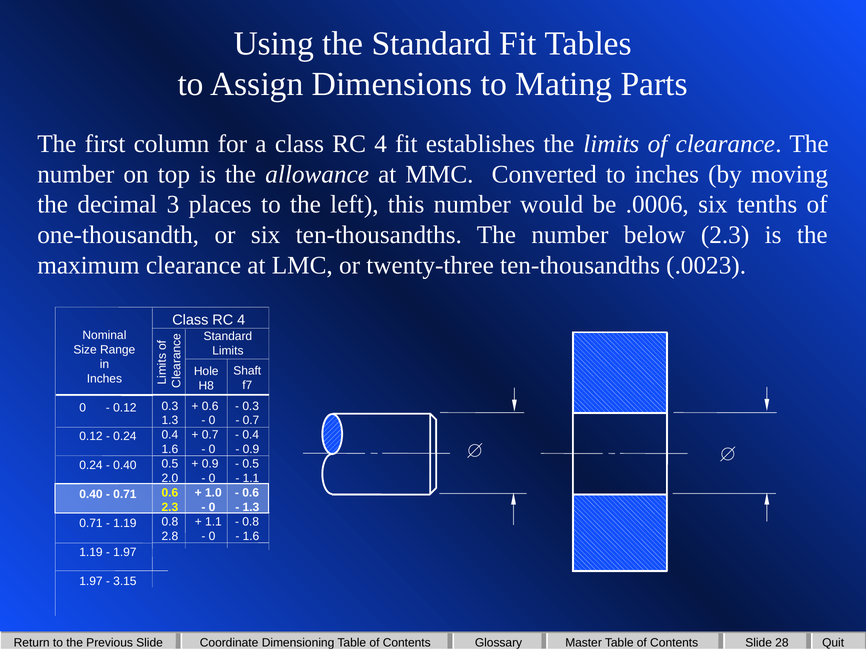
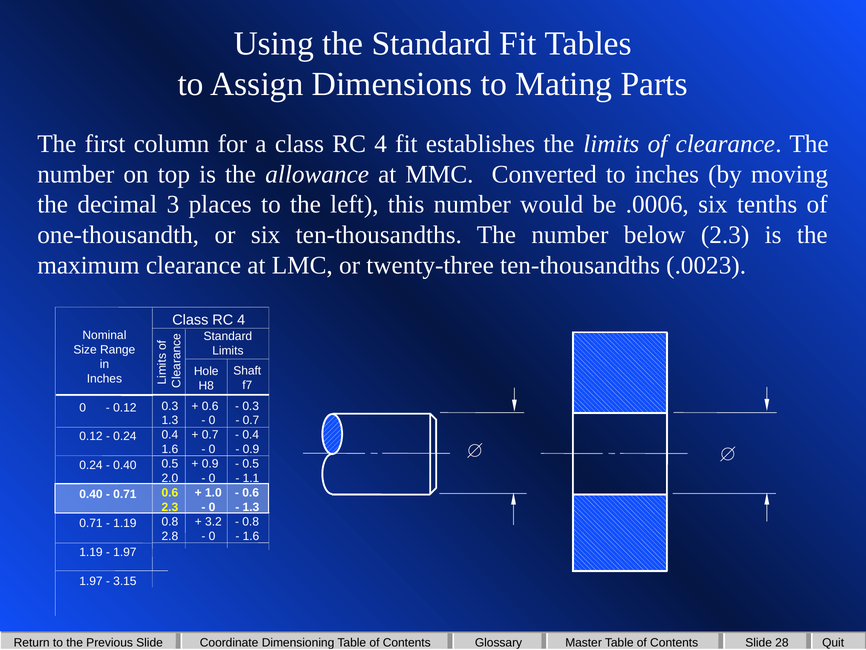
1.1: 1.1 -> 3.2 (213, 521)
